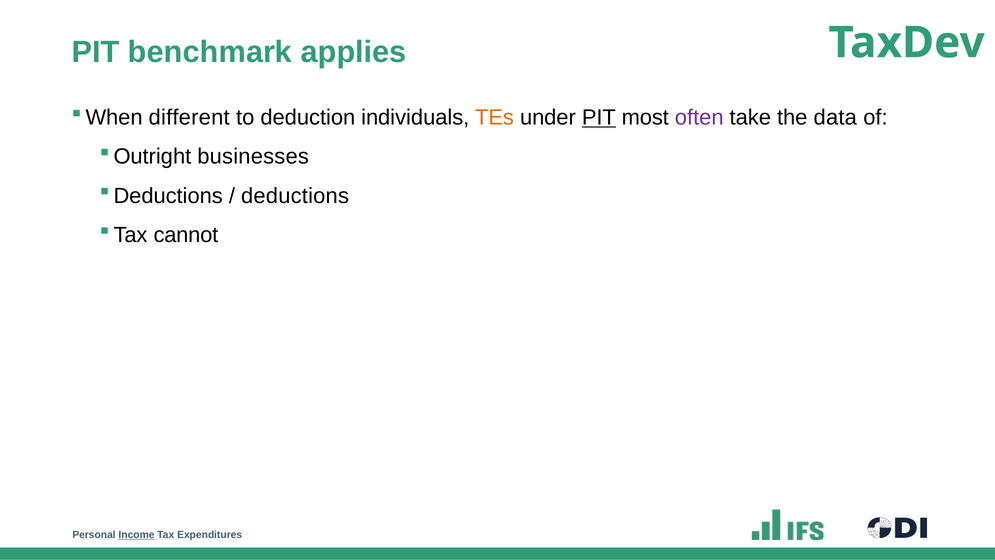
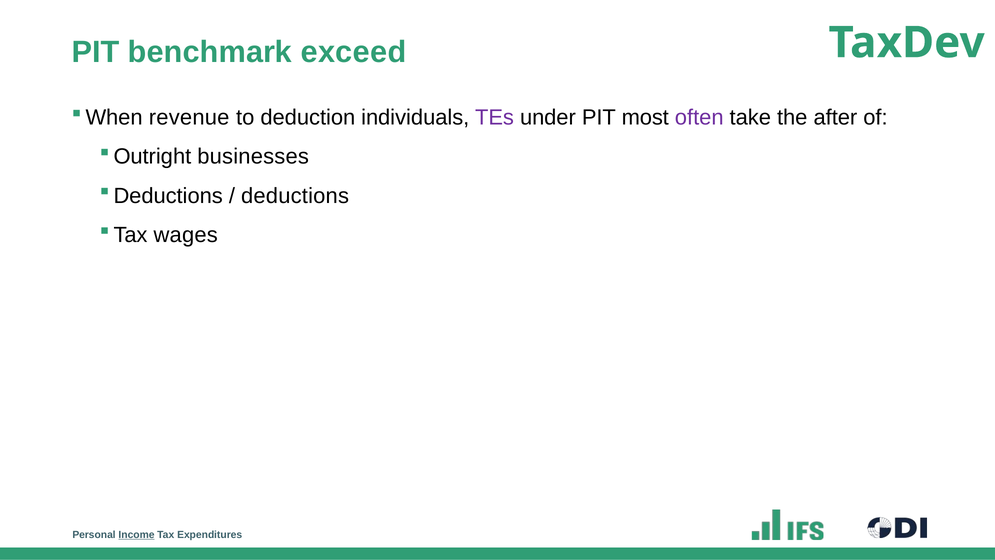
applies: applies -> exceed (353, 52)
different: different -> revenue (189, 117)
TEs colour: orange -> purple (494, 117)
PIT underline: present -> none (599, 117)
data: data -> after (835, 117)
cannot: cannot -> wages (186, 235)
